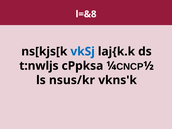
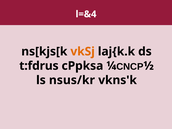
l=&8: l=&8 -> l=&4 (86, 14)
vkSj colour: blue -> orange (83, 51)
t:nwljs: t:nwljs -> t:fdrus (39, 66)
